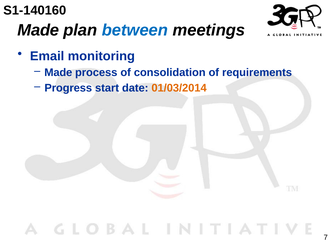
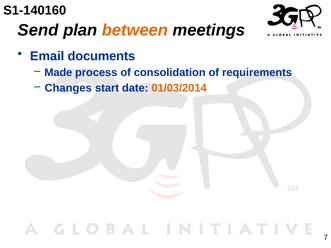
Made: Made -> Send (38, 30)
between colour: blue -> orange (135, 30)
monitoring: monitoring -> documents (101, 56)
Progress: Progress -> Changes (68, 88)
